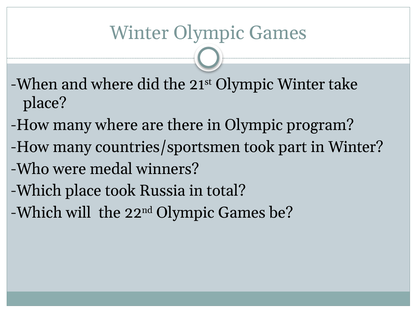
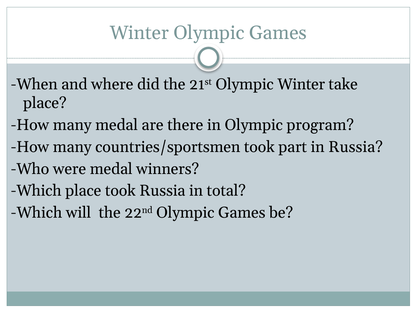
many where: where -> medal (117, 125)
in Winter: Winter -> Russia (356, 147)
